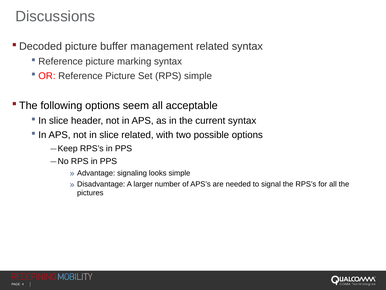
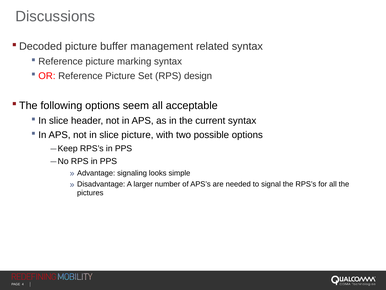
RPS simple: simple -> design (198, 76)
slice related: related -> picture (137, 135)
